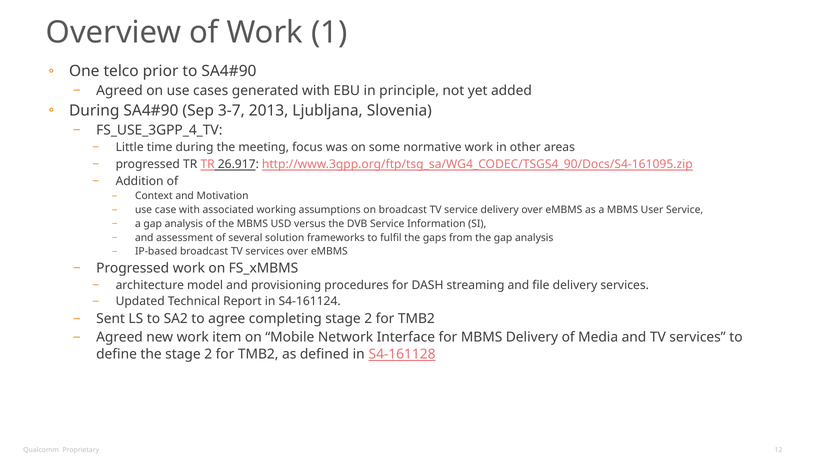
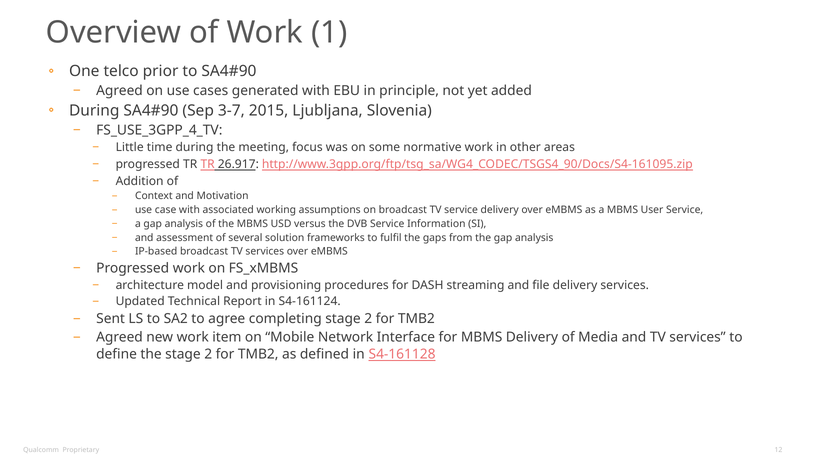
2013: 2013 -> 2015 (269, 111)
